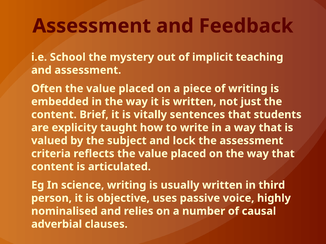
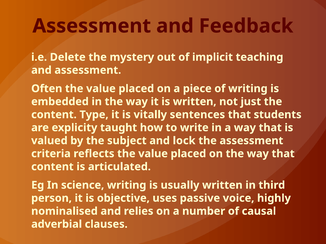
School: School -> Delete (68, 57)
Brief: Brief -> Type (94, 115)
